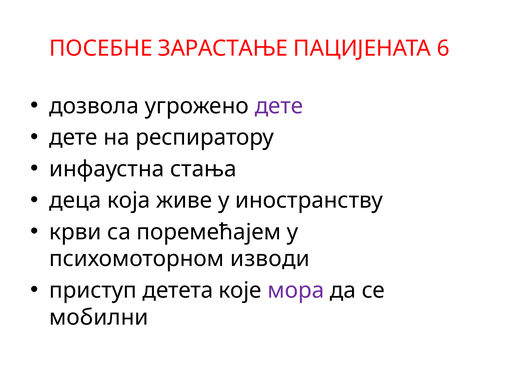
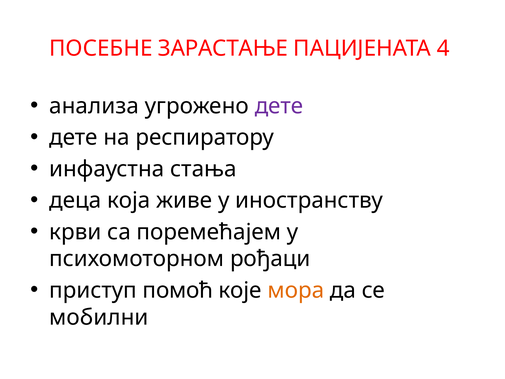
6: 6 -> 4 (443, 48)
дозвола: дозвола -> анализа (94, 106)
изводи: изводи -> рођаци (270, 259)
детета: детета -> помоћ (178, 290)
мора colour: purple -> orange (296, 290)
